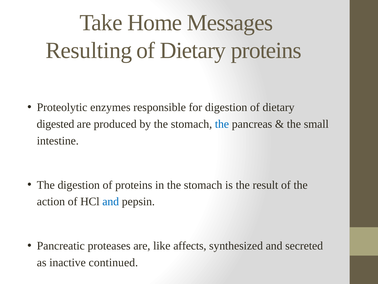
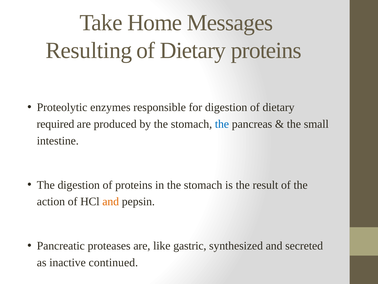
digested: digested -> required (55, 124)
and colour: blue -> orange (111, 201)
affects: affects -> gastric (190, 245)
